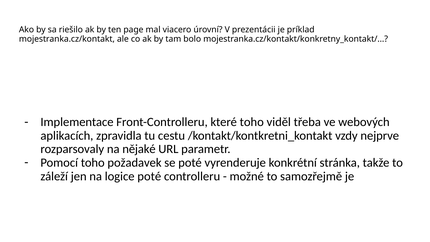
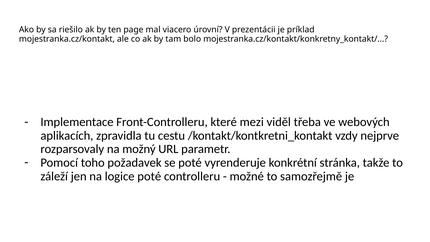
které toho: toho -> mezi (252, 122)
nějaké: nějaké -> možný (139, 149)
